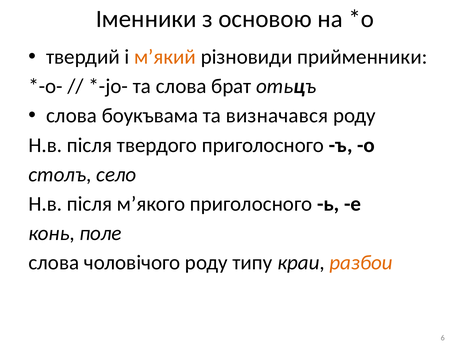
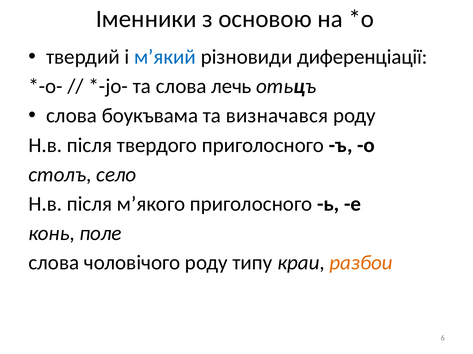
м’який colour: orange -> blue (165, 57)
прийменники: прийменники -> диференціації (362, 57)
брат: брат -> лечь (231, 87)
